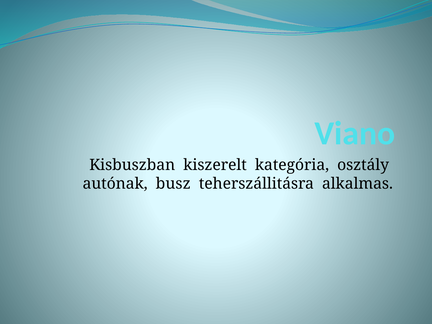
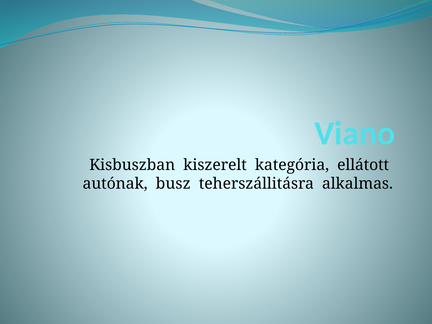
osztály: osztály -> ellátott (363, 165)
